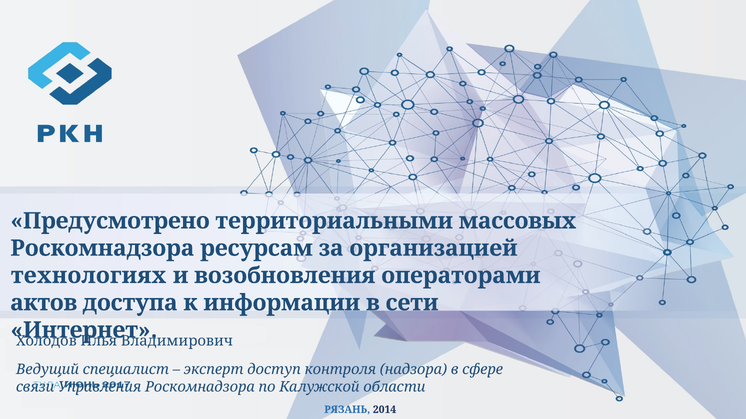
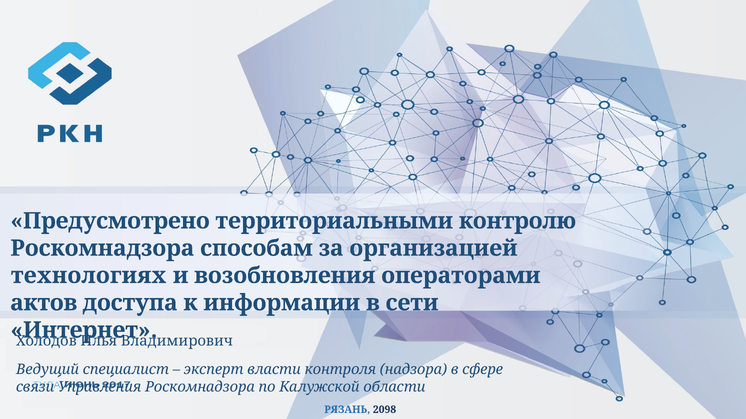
массовых: массовых -> контролю (517, 221)
ресурсам: ресурсам -> способам (256, 249)
доступ: доступ -> власти (274, 370)
2014: 2014 -> 2098 (385, 410)
